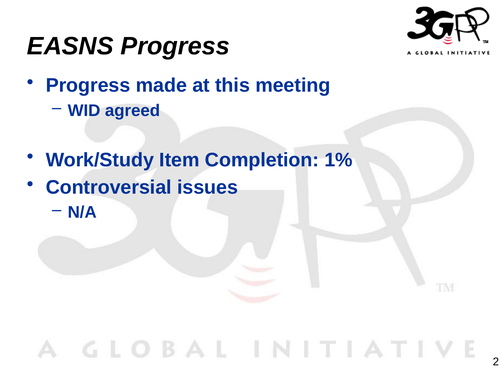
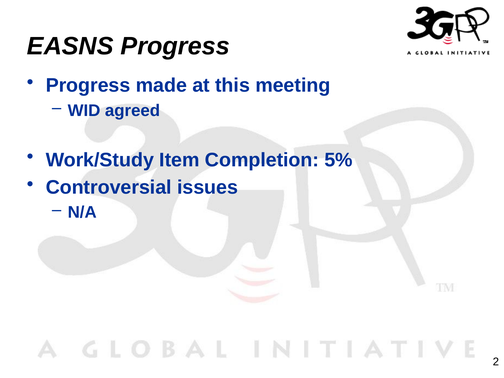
1%: 1% -> 5% (339, 160)
